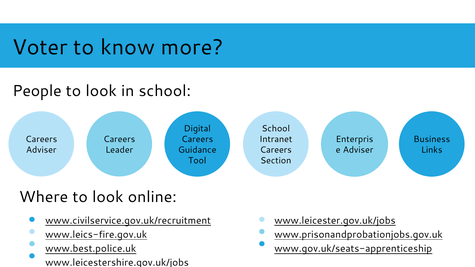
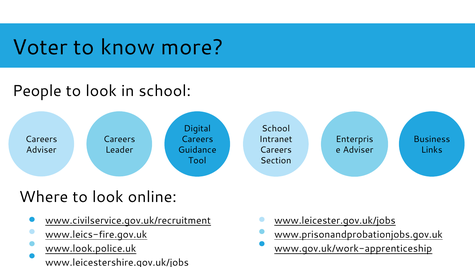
www.best.police.uk: www.best.police.uk -> www.look.police.uk (91, 249)
www.gov.uk/seats-apprenticeship: www.gov.uk/seats-apprenticeship -> www.gov.uk/work-apprenticeship (353, 249)
